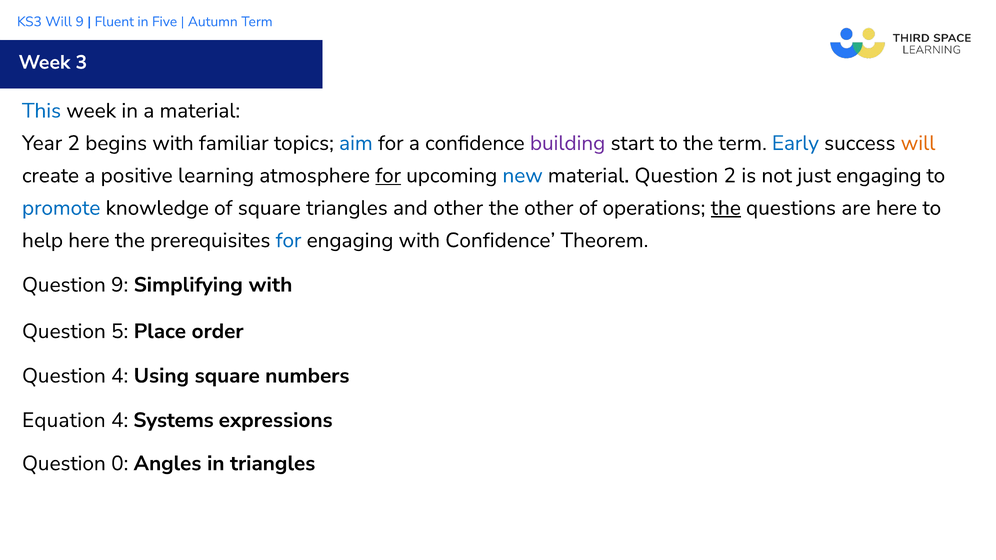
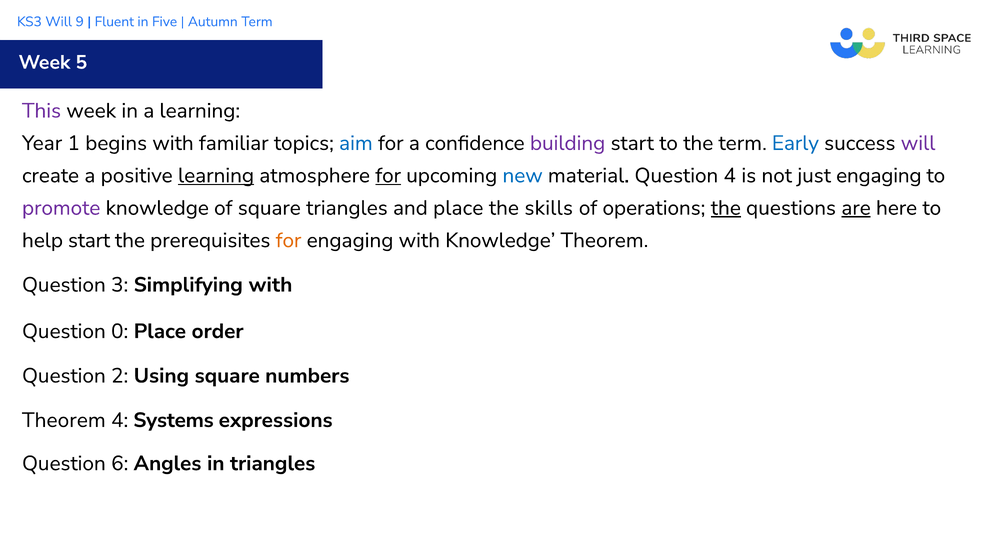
3: 3 -> 5 (81, 62)
This colour: blue -> purple (42, 111)
a material: material -> learning (200, 111)
Year 2: 2 -> 1 (74, 143)
will colour: orange -> purple (918, 143)
learning underline: none -> present (216, 176)
Question 2: 2 -> 4 (730, 176)
promote colour: blue -> purple (61, 208)
and other: other -> place (458, 208)
the other: other -> skills (549, 208)
are underline: none -> present (856, 208)
help here: here -> start (89, 240)
for colour: blue -> orange (289, 240)
with Confidence: Confidence -> Knowledge (500, 240)
Question 9: 9 -> 3 (120, 285)
5: 5 -> 0 (120, 331)
Question 4: 4 -> 2 (120, 376)
Equation: Equation -> Theorem (64, 420)
0: 0 -> 6 (120, 464)
